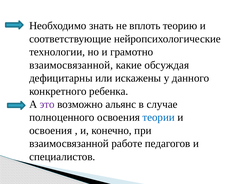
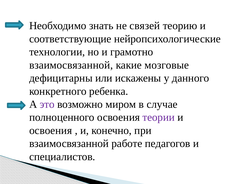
вплоть: вплоть -> связей (145, 26)
обсуждая: обсуждая -> мозговые (167, 65)
альянс: альянс -> миром (121, 104)
теории colour: blue -> purple (159, 117)
